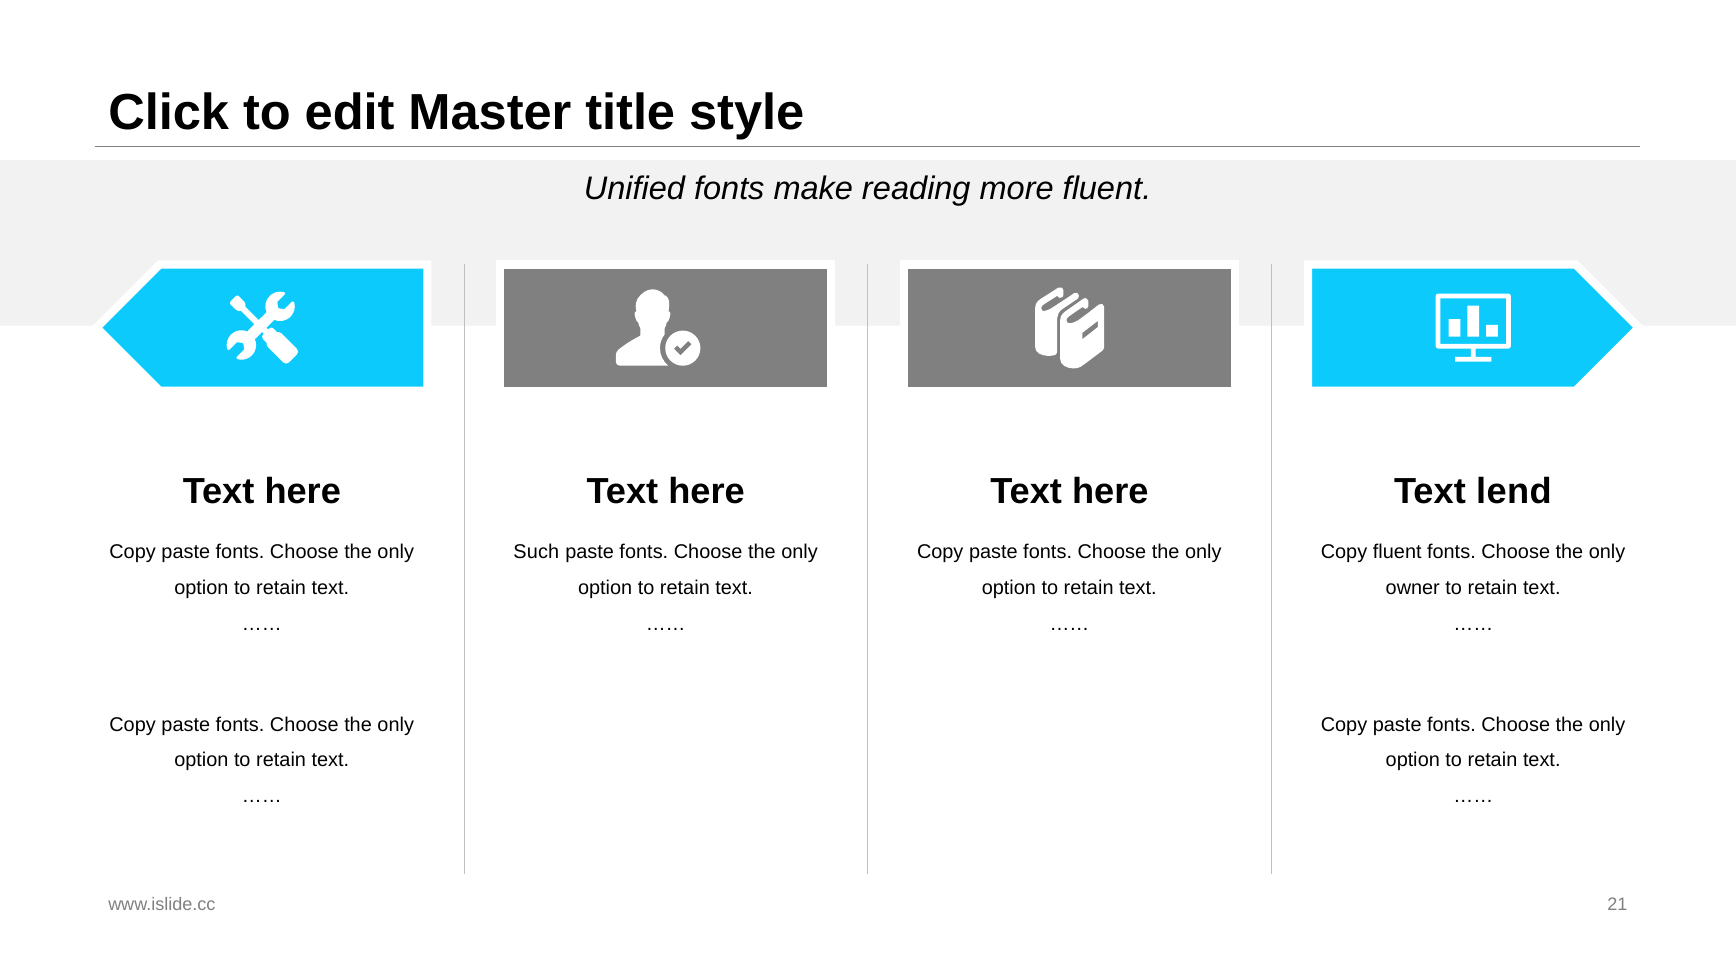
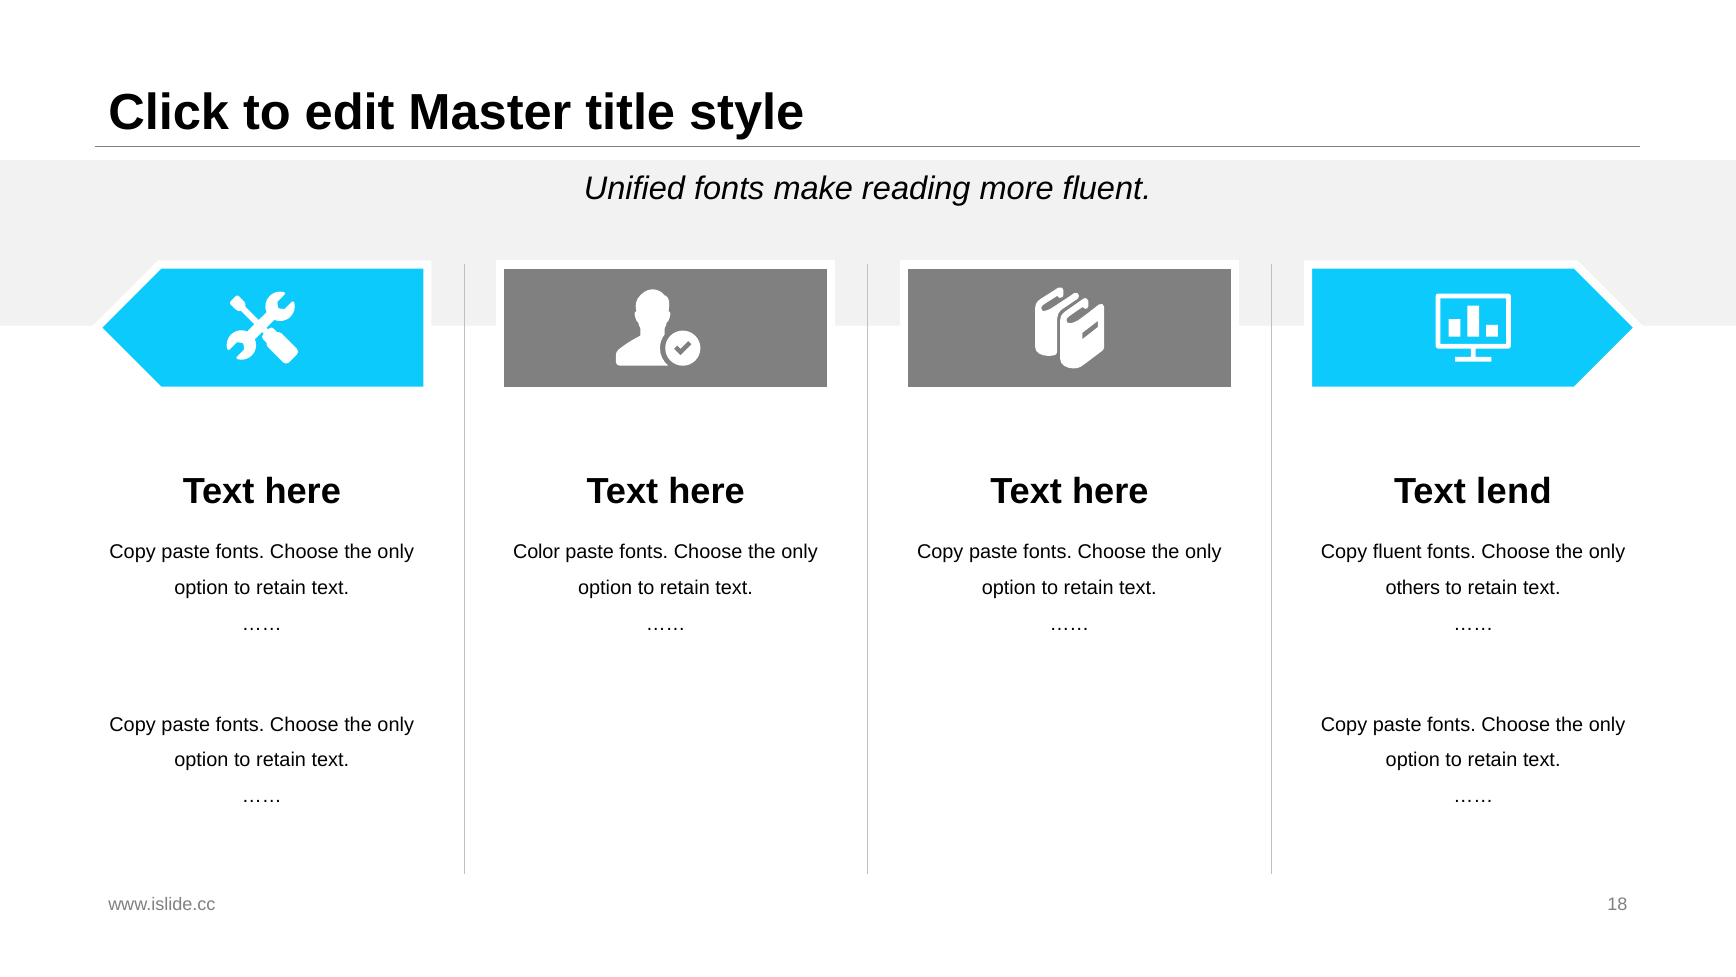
Such: Such -> Color (537, 552)
owner: owner -> others (1413, 588)
21: 21 -> 18 (1617, 904)
